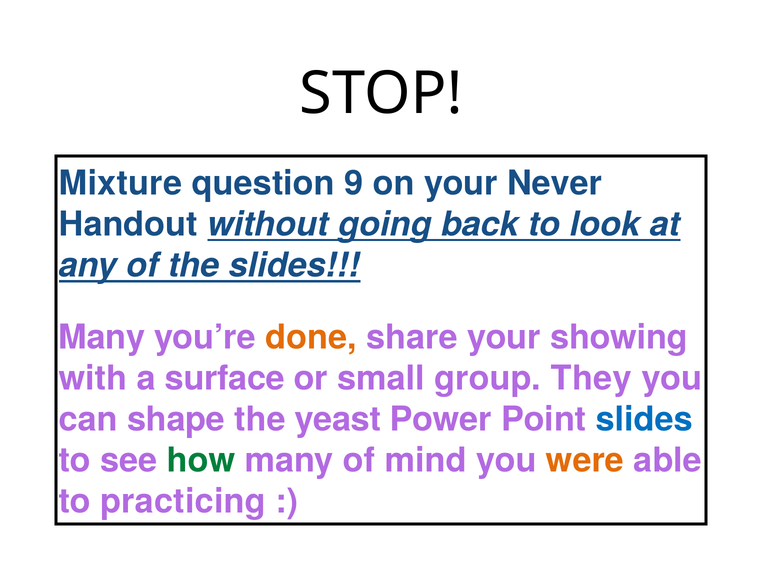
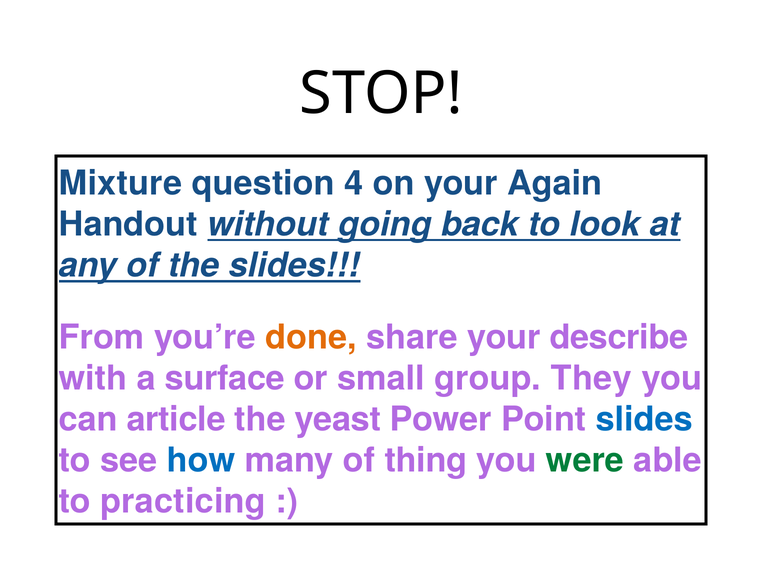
9: 9 -> 4 (354, 184)
Never: Never -> Again (555, 184)
Many: Many -> From (102, 338)
showing: showing -> describe (619, 338)
shape: shape -> article (176, 420)
how colour: green -> blue (201, 461)
mind: mind -> thing (426, 461)
were colour: orange -> green (585, 461)
